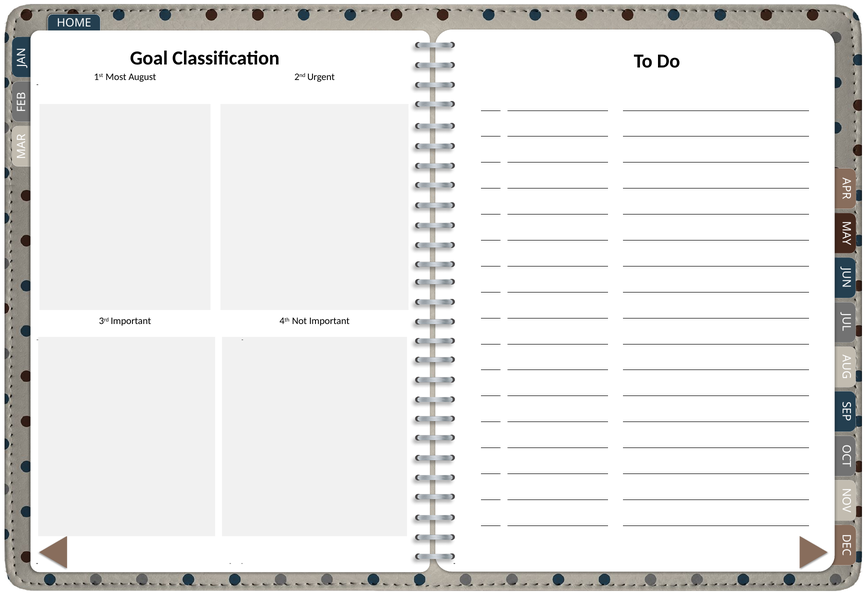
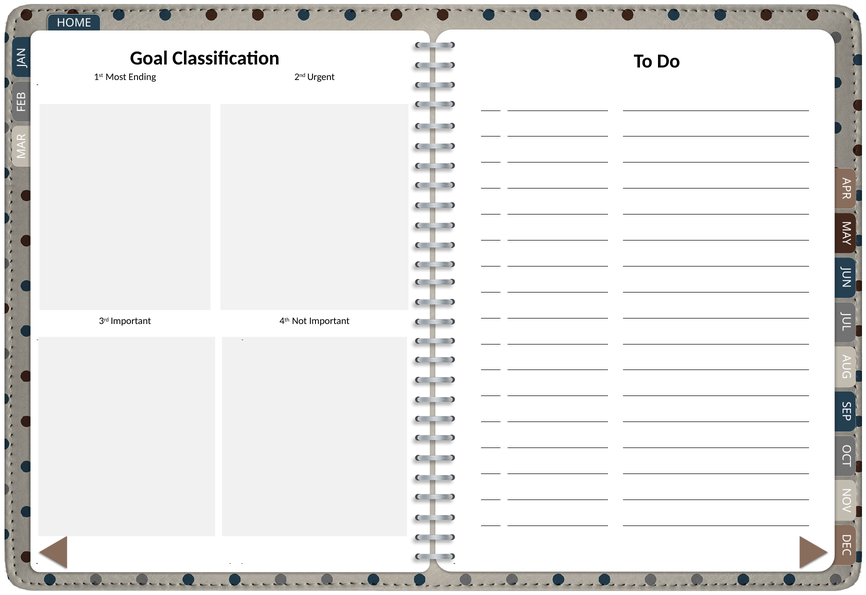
August: August -> Ending (142, 77)
